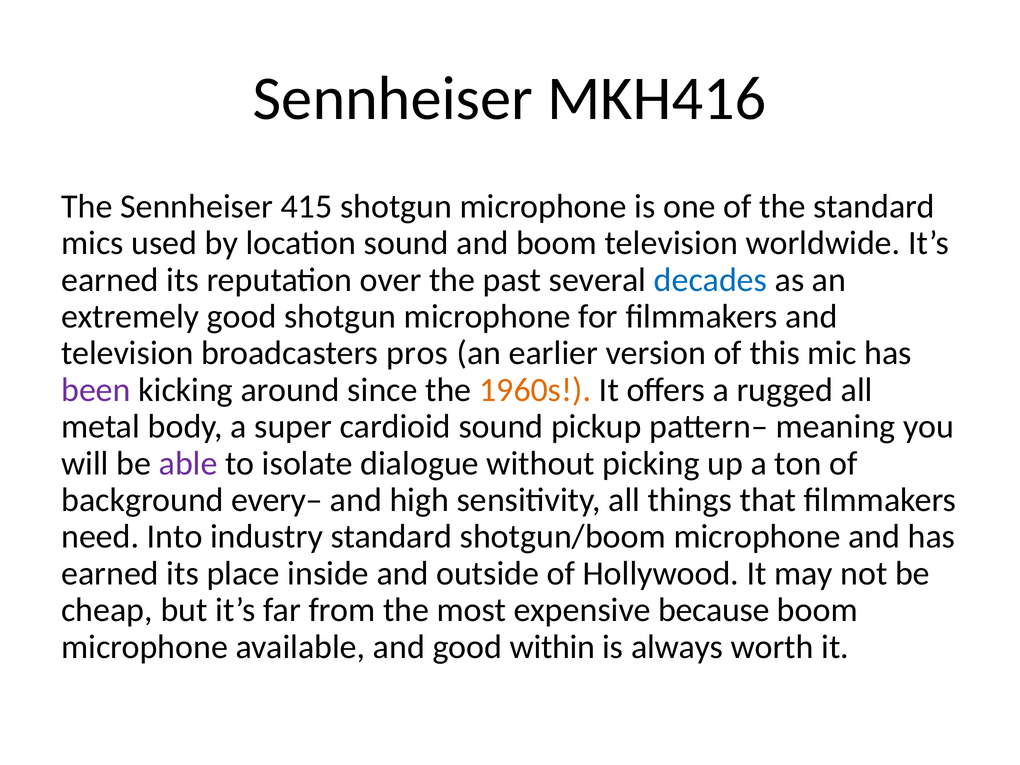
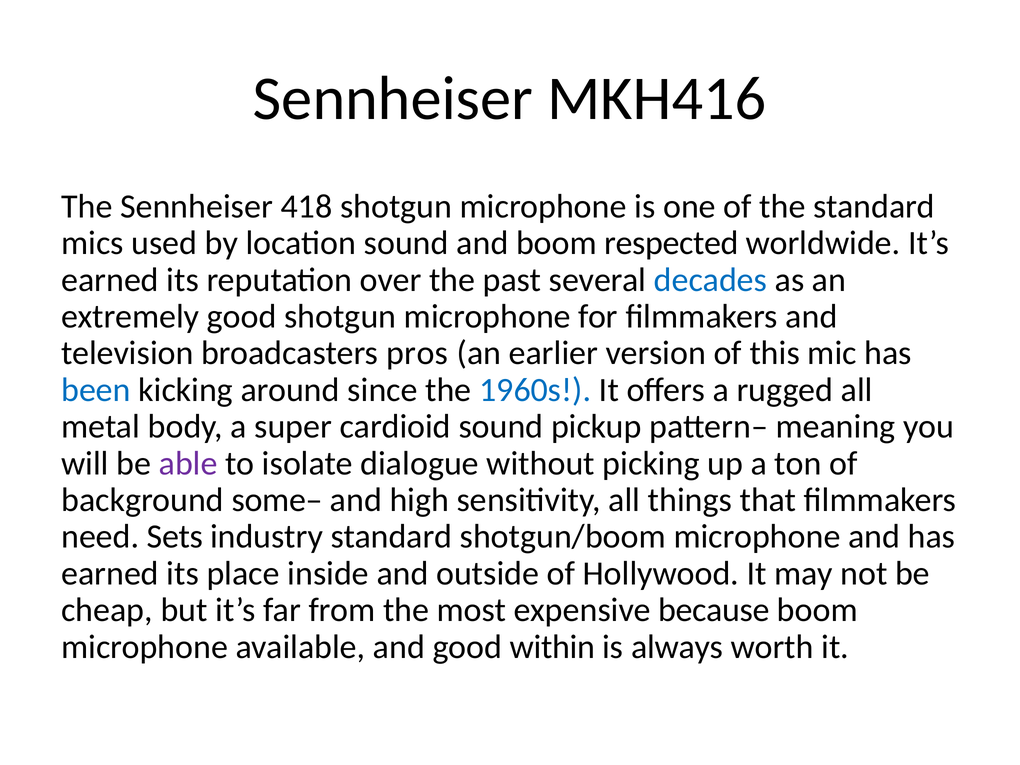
415: 415 -> 418 (306, 206)
boom television: television -> respected (671, 243)
been colour: purple -> blue (96, 390)
1960s colour: orange -> blue (535, 390)
every–: every– -> some– (277, 500)
Into: Into -> Sets (175, 537)
